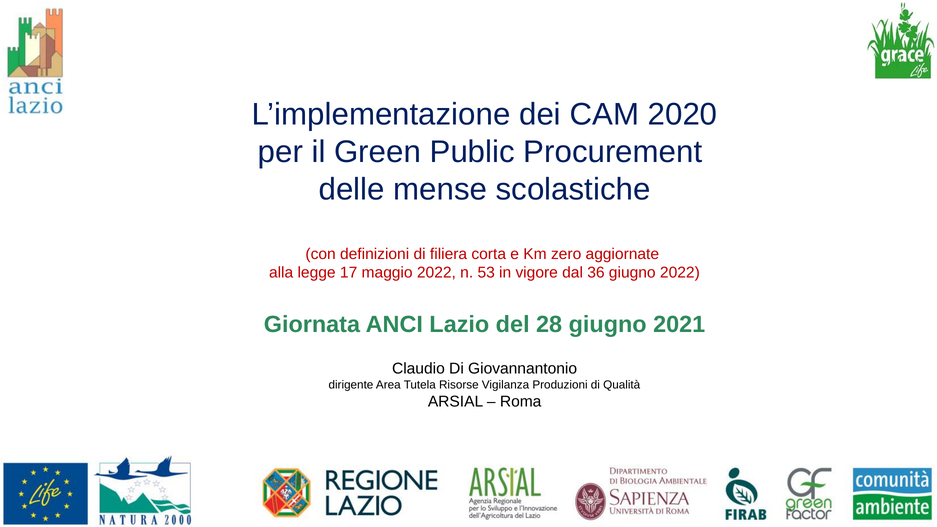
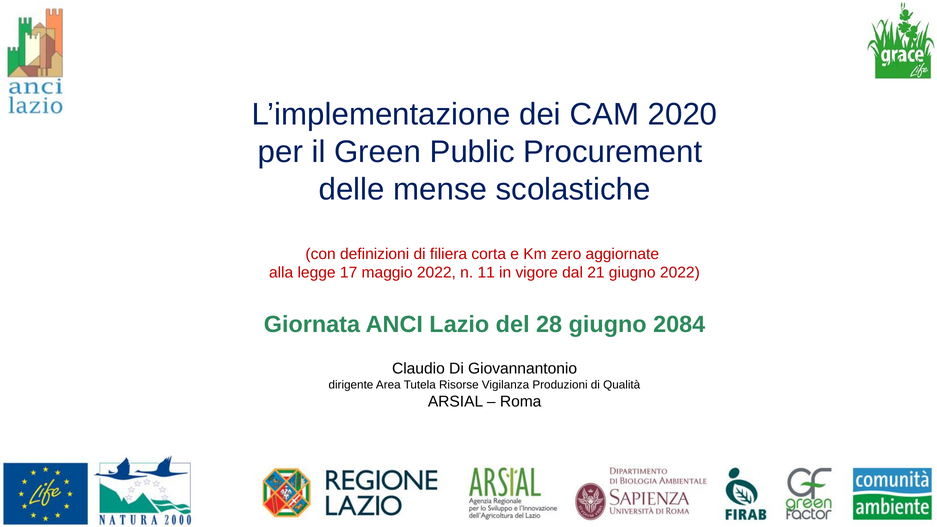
53: 53 -> 11 (486, 273)
36: 36 -> 21 (596, 273)
2021: 2021 -> 2084 (679, 325)
